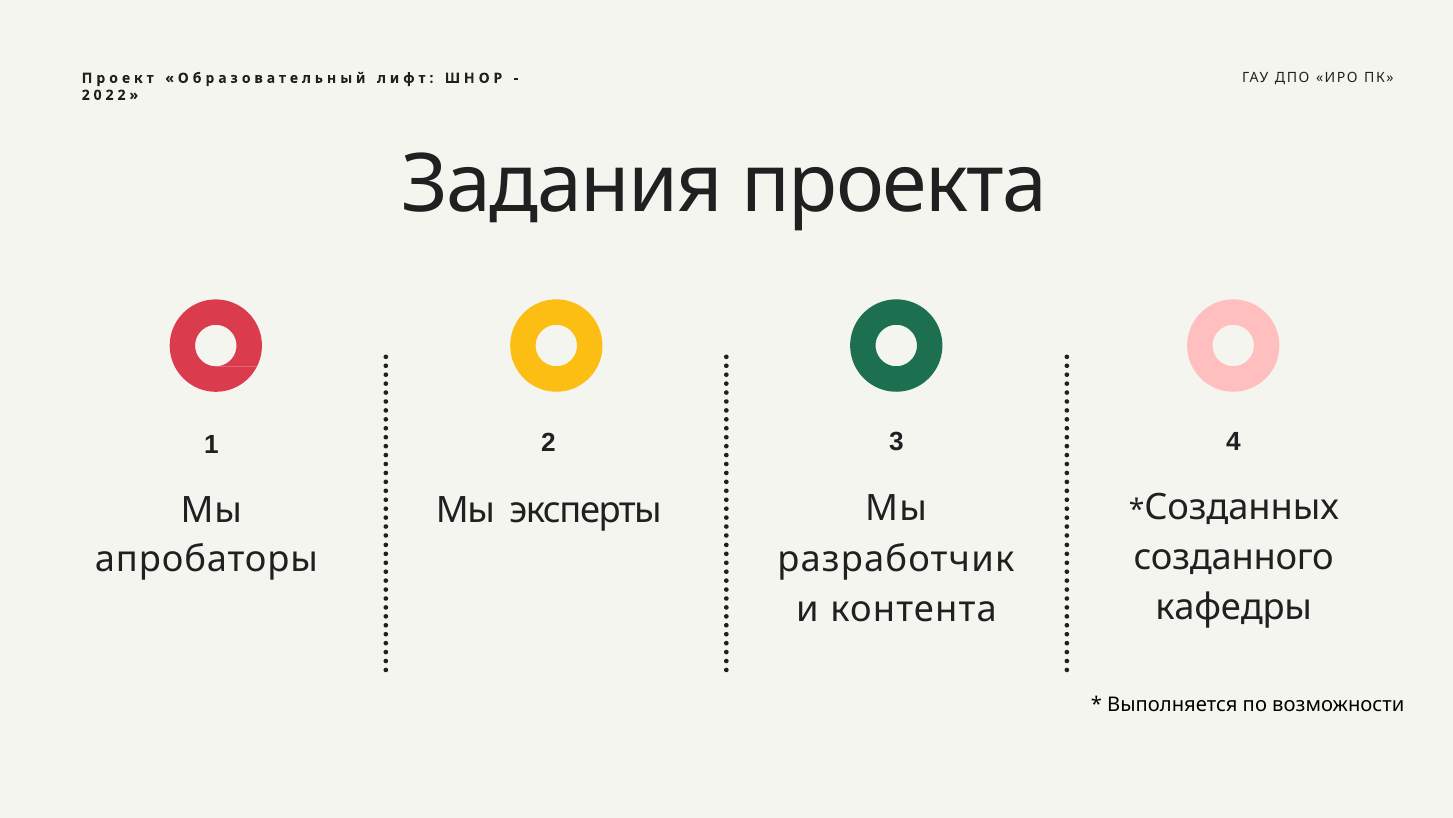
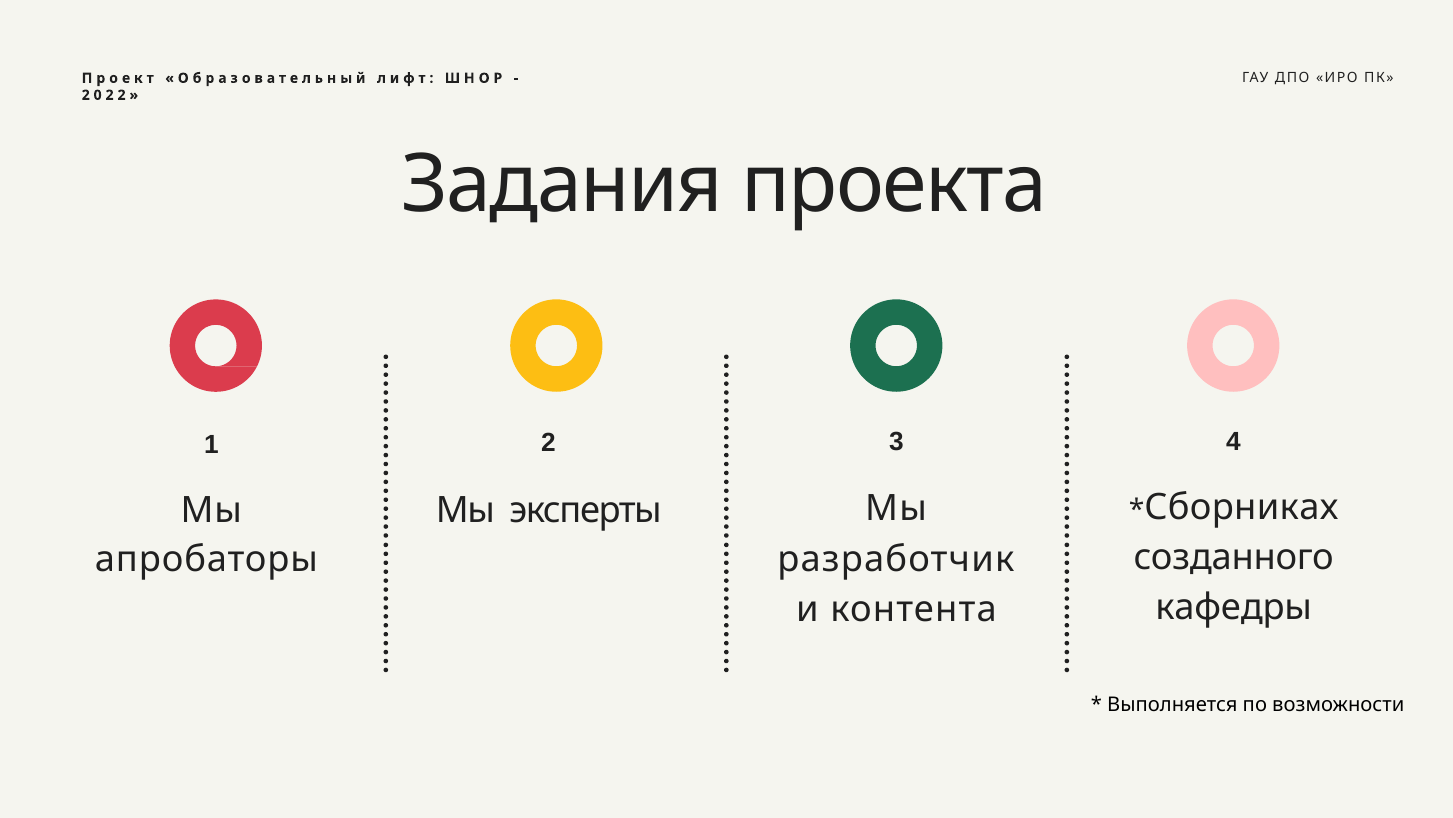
Созданных: Созданных -> Сборниках (1241, 507)
